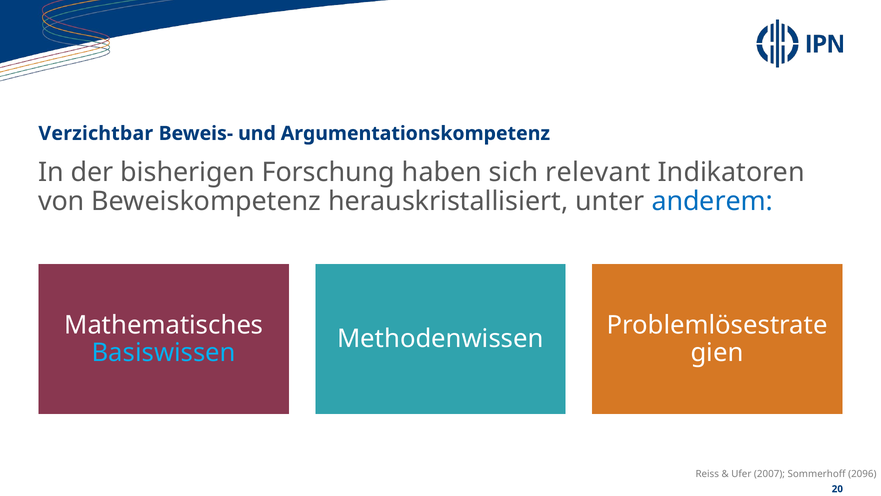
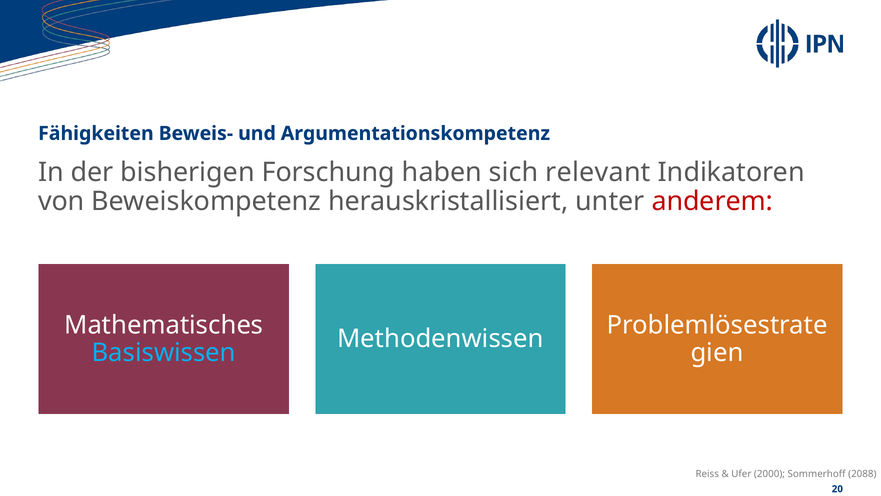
Verzichtbar: Verzichtbar -> Fähigkeiten (96, 133)
anderem colour: blue -> red (712, 201)
2007: 2007 -> 2000 (769, 474)
2096: 2096 -> 2088 (862, 474)
